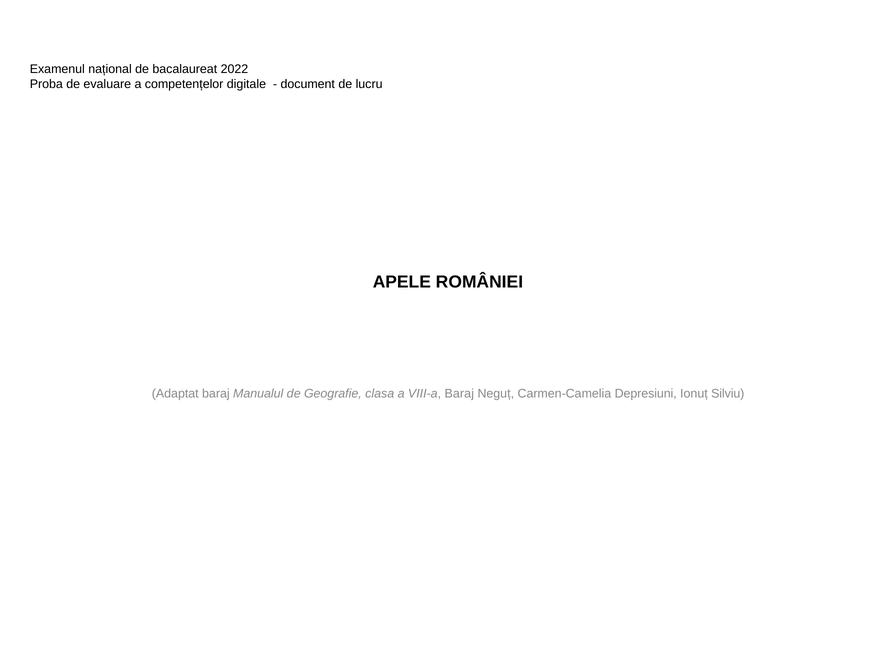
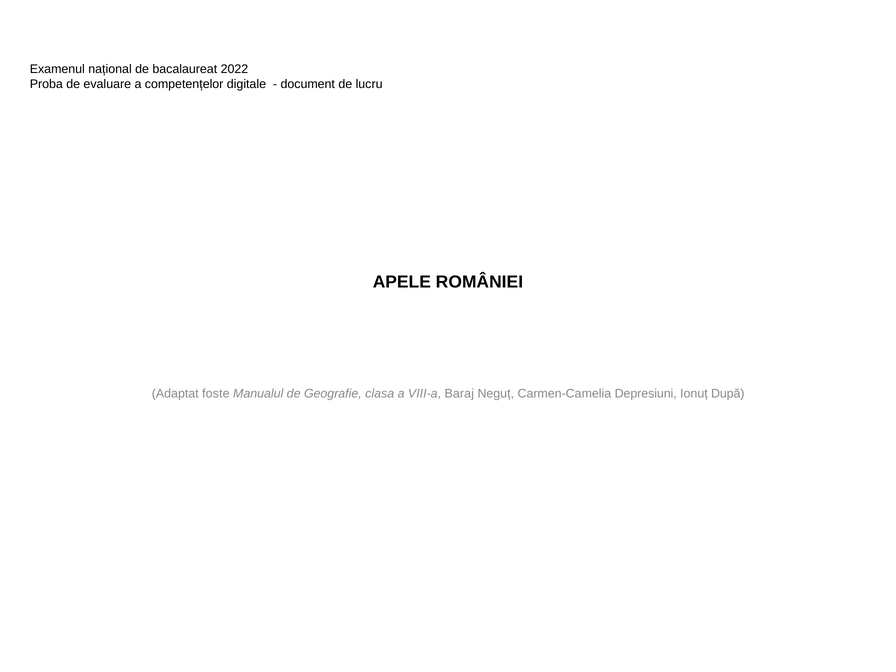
Adaptat baraj: baraj -> foste (216, 394)
Silviu: Silviu -> După (728, 394)
